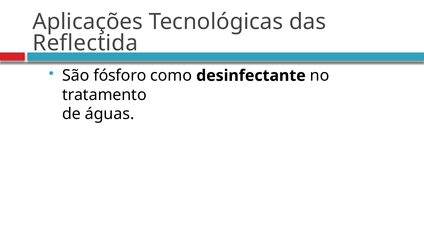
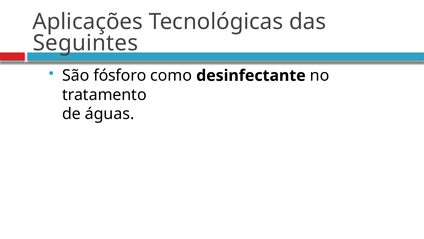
Reflectida: Reflectida -> Seguintes (85, 43)
